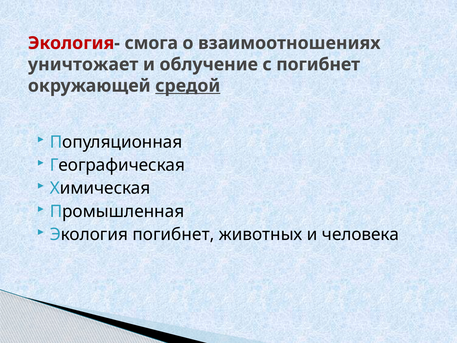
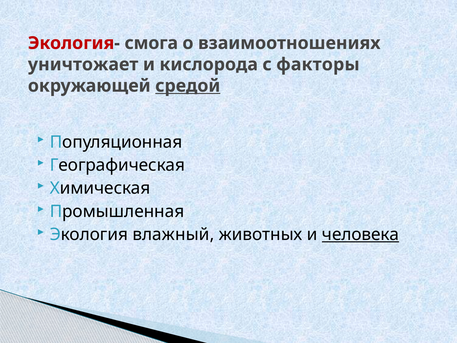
облучение: облучение -> кислорода (209, 64)
с погибнет: погибнет -> факторы (318, 64)
Экология погибнет: погибнет -> влажный (173, 234)
человека underline: none -> present (361, 234)
